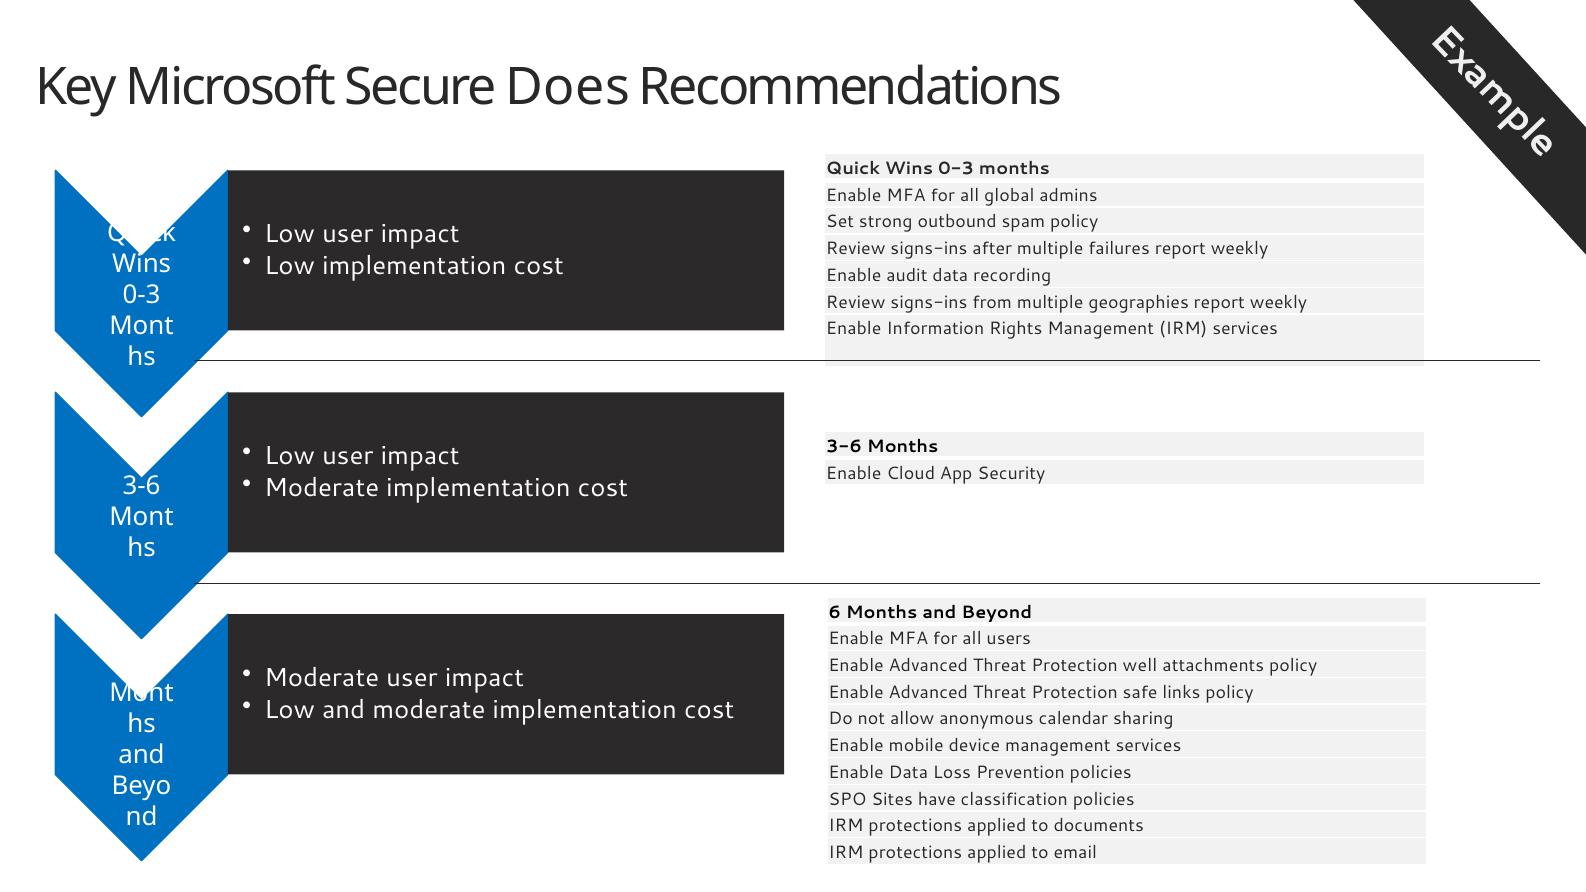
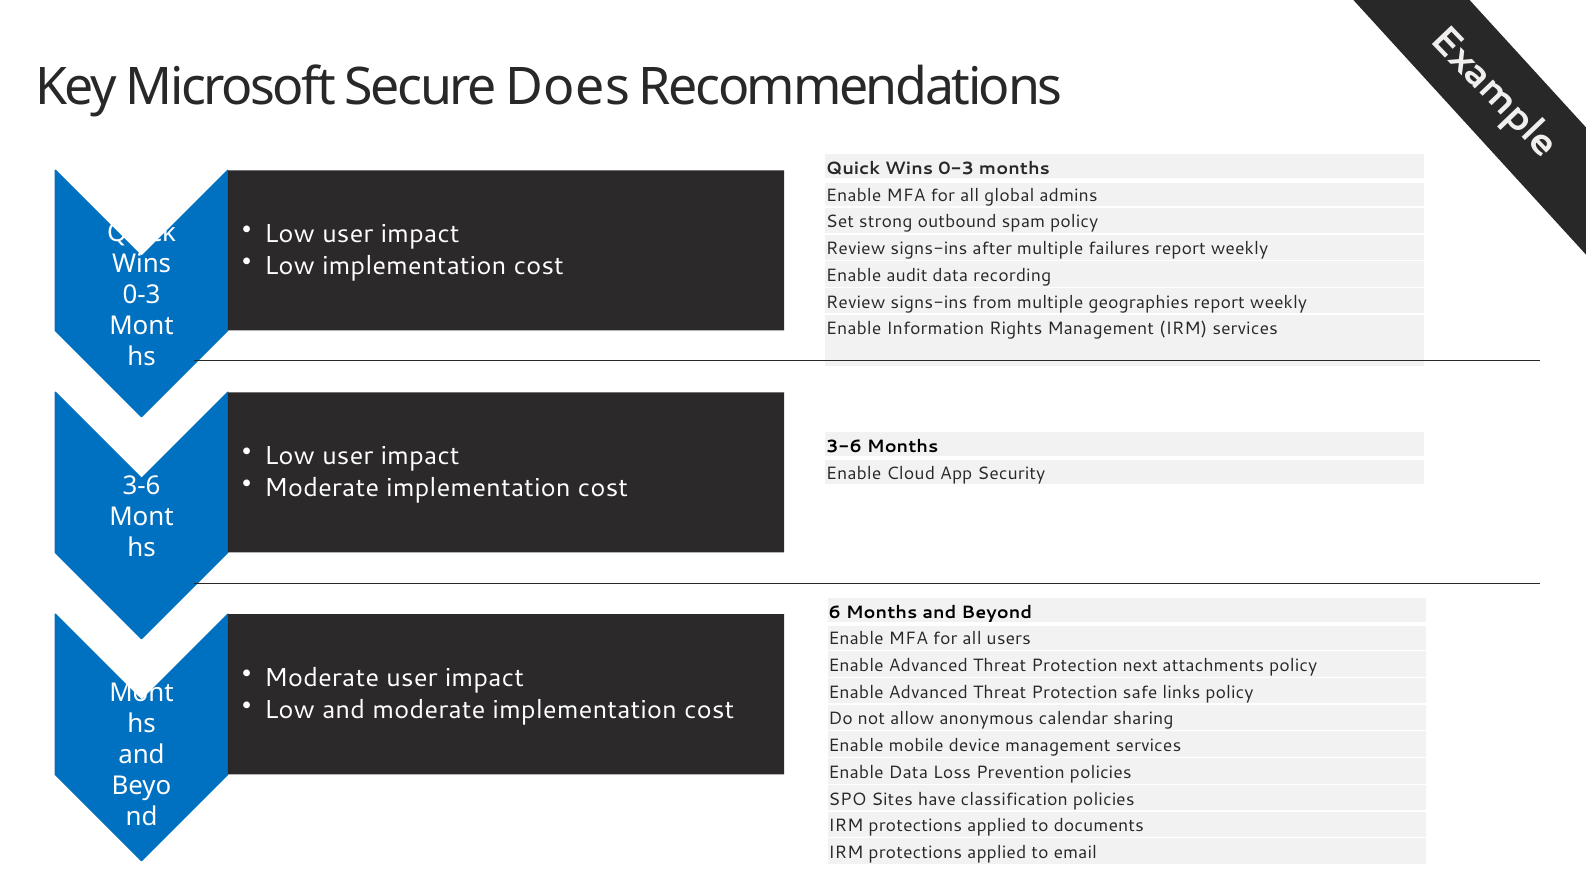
well: well -> next (1140, 666)
